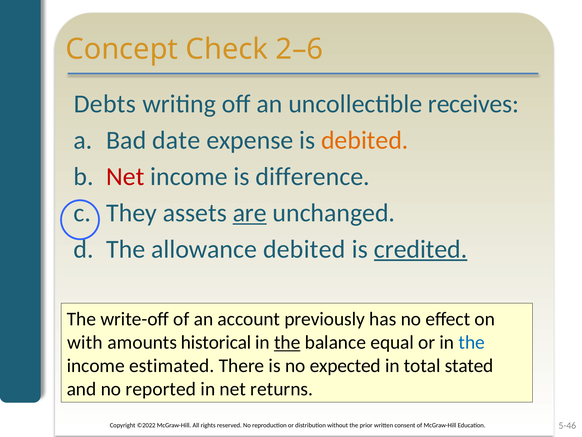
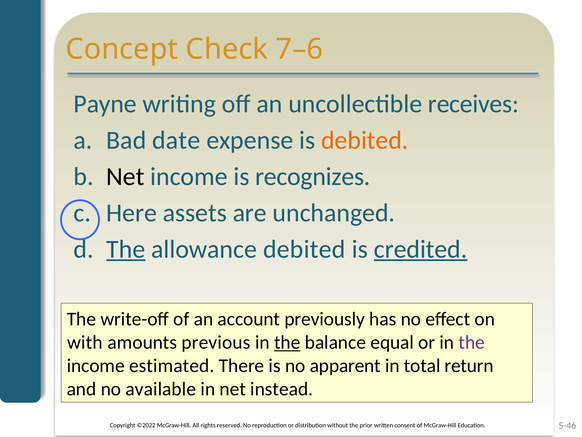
2–6: 2–6 -> 7–6 (299, 49)
Debts: Debts -> Payne (105, 104)
Net colour: red -> black (125, 176)
difference: difference -> recognizes (313, 176)
They: They -> Here (132, 213)
are underline: present -> none (250, 213)
The underline: none -> present (126, 249)
historical: historical -> previous (216, 342)
the colour: blue -> purple (472, 342)
expected: expected -> apparent (345, 365)
stated: stated -> return (469, 365)
reported: reported -> available (161, 389)
returns: returns -> instead (282, 389)
